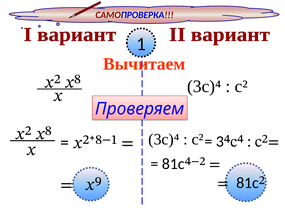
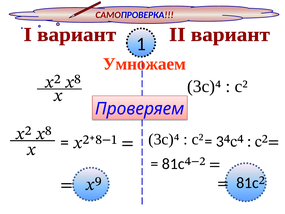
Вычитаем: Вычитаем -> Умножаем (144, 64)
